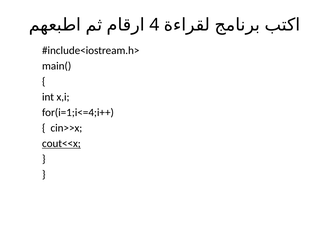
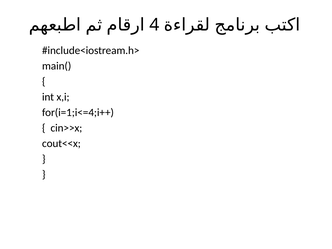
cout<<x underline: present -> none (61, 144)
